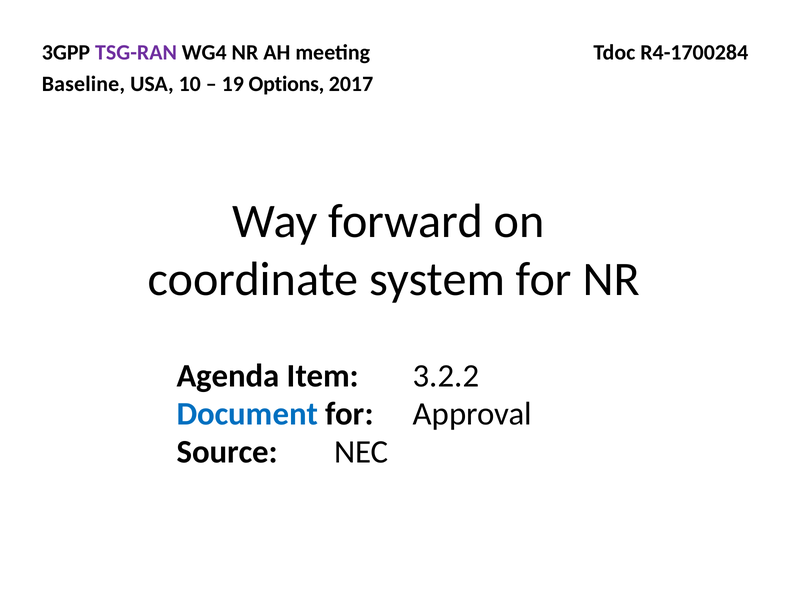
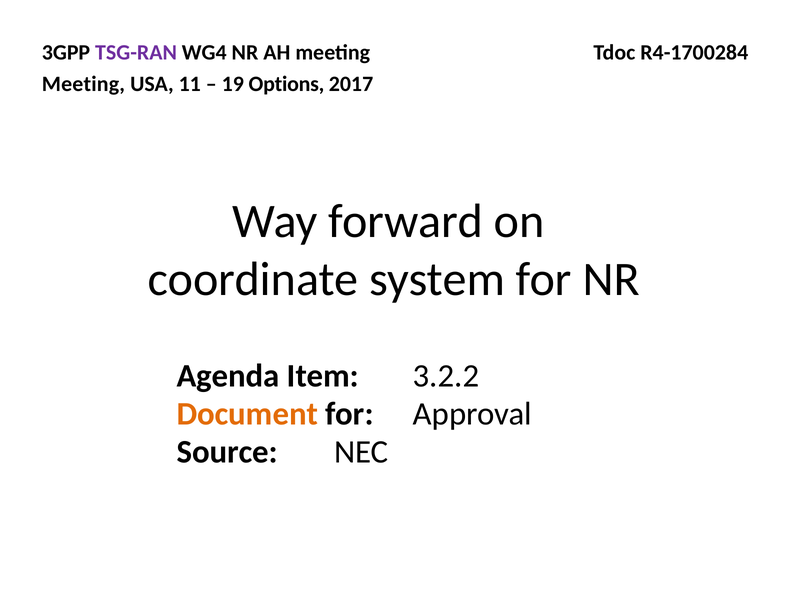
Baseline: Baseline -> Meeting (83, 84)
10: 10 -> 11 (190, 84)
Document colour: blue -> orange (247, 414)
